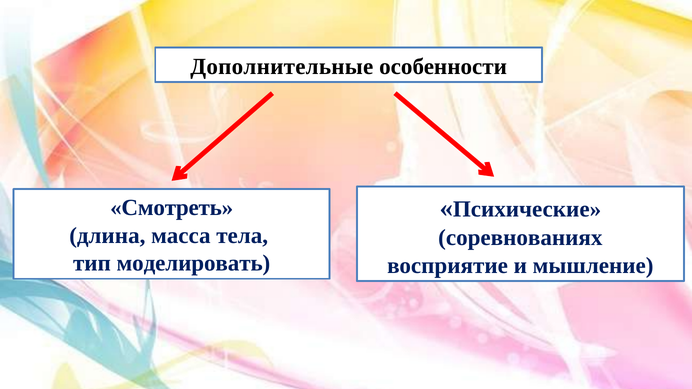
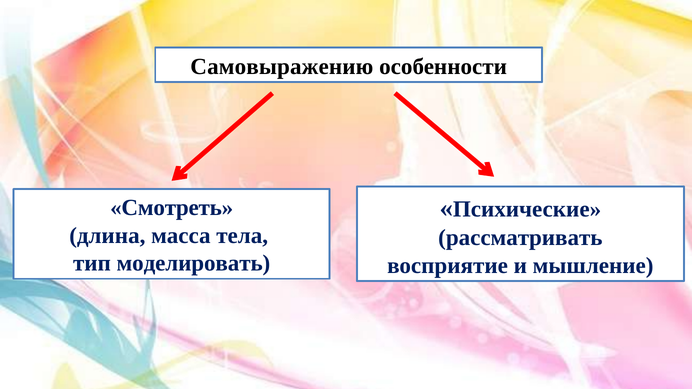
Дополнительные: Дополнительные -> Самовыражению (282, 67)
соревнованиях: соревнованиях -> рассматривать (520, 238)
